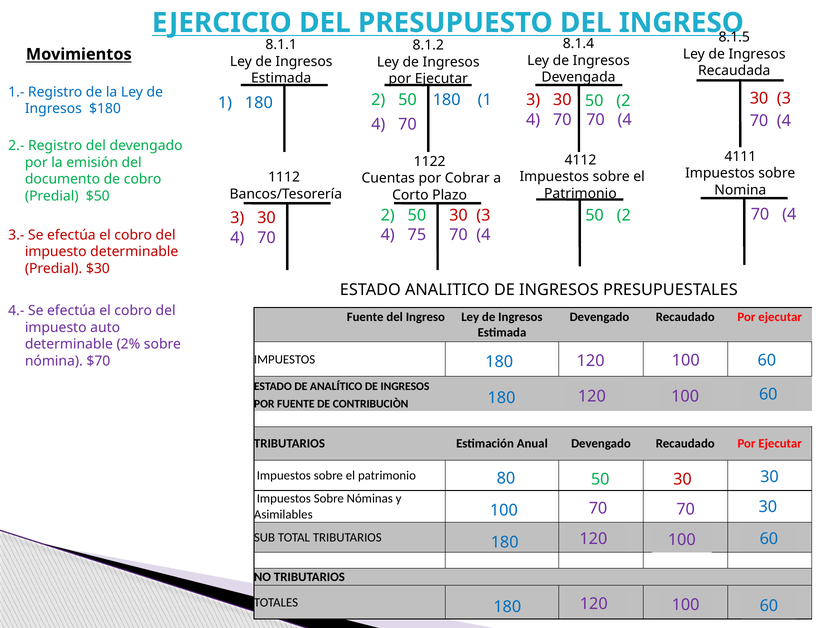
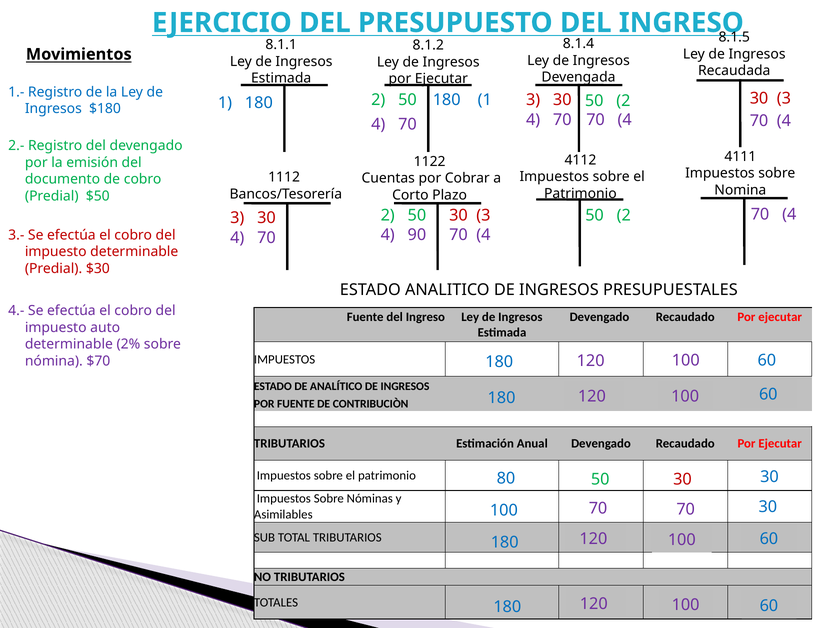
75: 75 -> 90 (417, 235)
